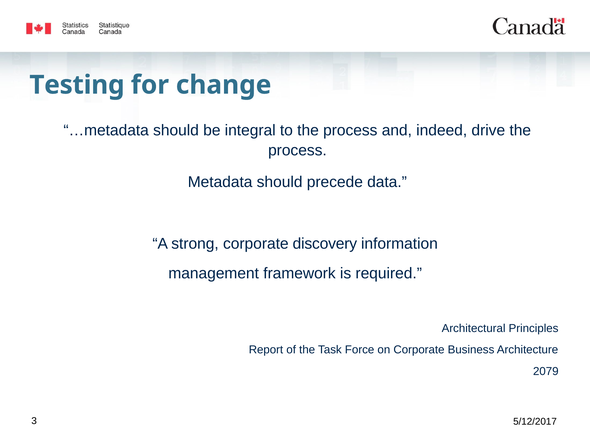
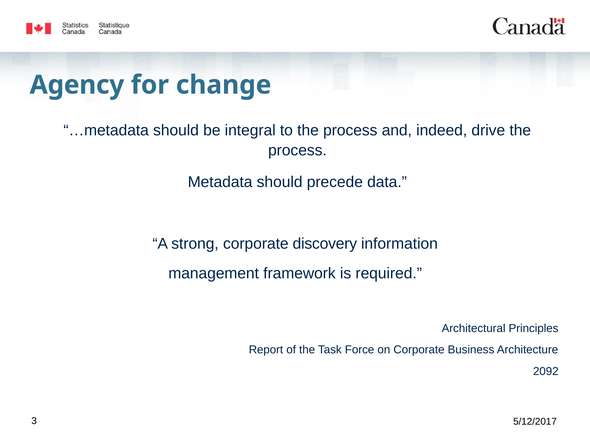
Testing: Testing -> Agency (77, 85)
2079: 2079 -> 2092 (546, 371)
